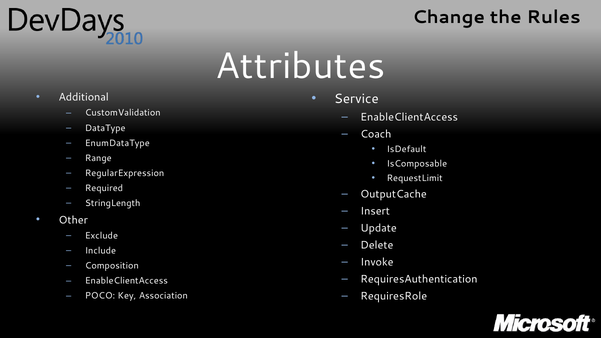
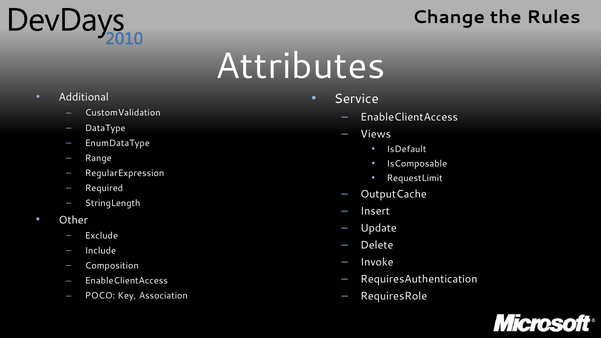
Coach: Coach -> Views (376, 134)
